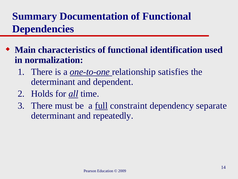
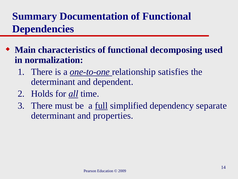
identification: identification -> decomposing (176, 50)
constraint: constraint -> simplified (129, 105)
repeatedly: repeatedly -> properties (113, 115)
